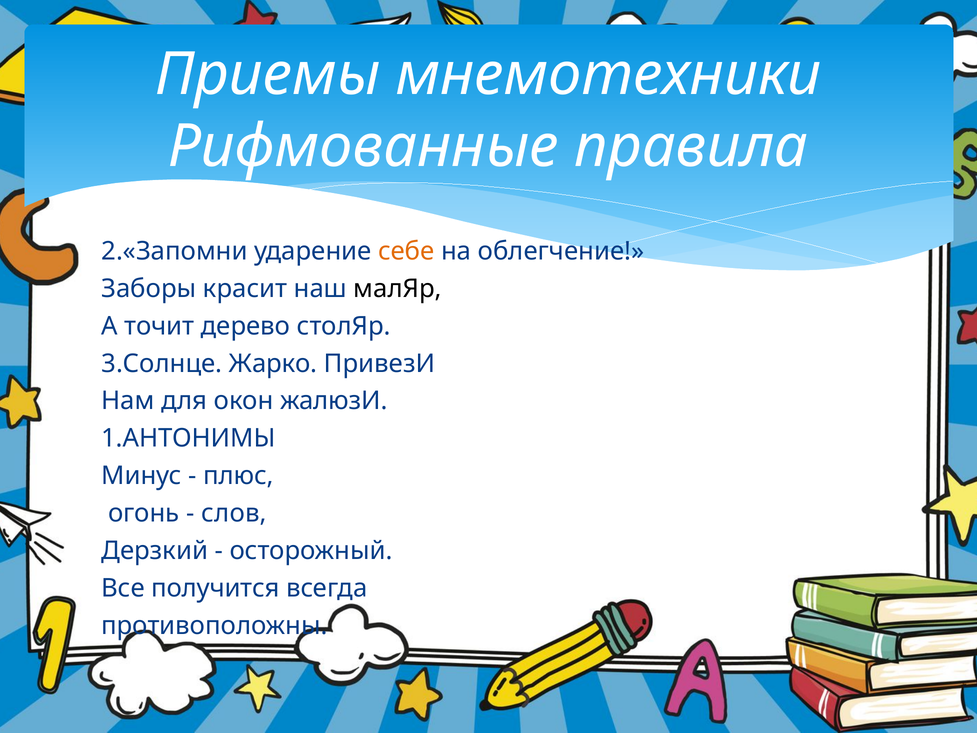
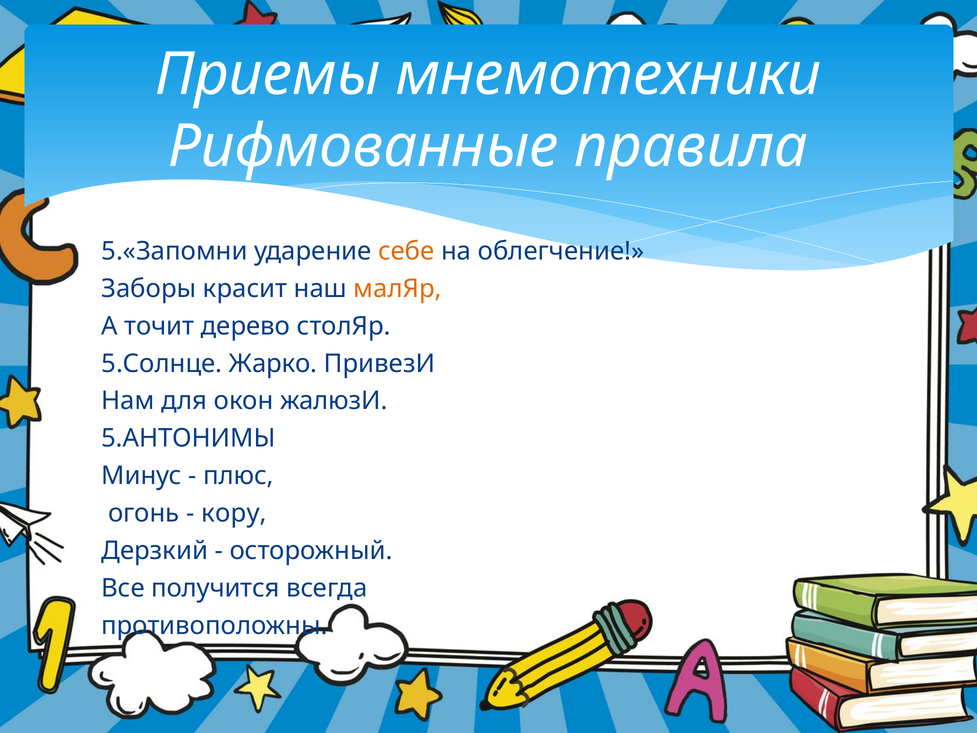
2.«Запомни: 2.«Запомни -> 5.«Запомни (174, 251)
малЯр colour: black -> orange (398, 289)
3.Солнце: 3.Солнце -> 5.Солнце (162, 363)
1.АНТОНИМЫ: 1.АНТОНИМЫ -> 5.АНТОНИМЫ (188, 438)
слов: слов -> кору (234, 513)
